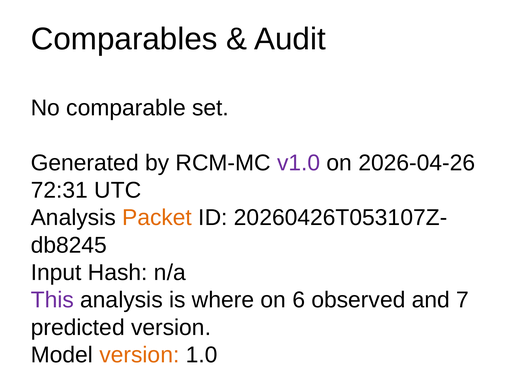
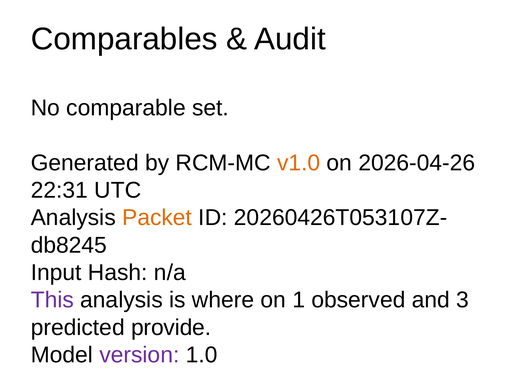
v1.0 colour: purple -> orange (299, 163)
72:31: 72:31 -> 22:31 (59, 190)
6: 6 -> 1 (299, 300)
7: 7 -> 3 (463, 300)
predicted version: version -> provide (171, 327)
version colour: orange -> purple (139, 355)
